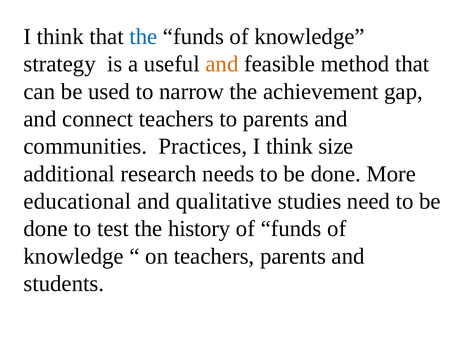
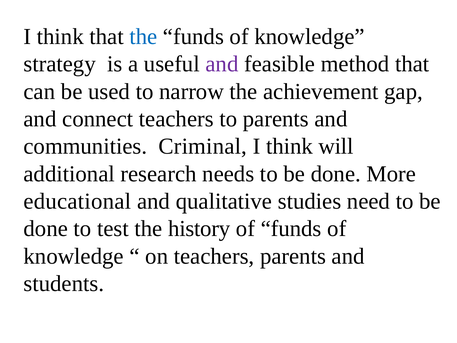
and colour: orange -> purple (222, 64)
Practices: Practices -> Criminal (203, 146)
size: size -> will (336, 146)
